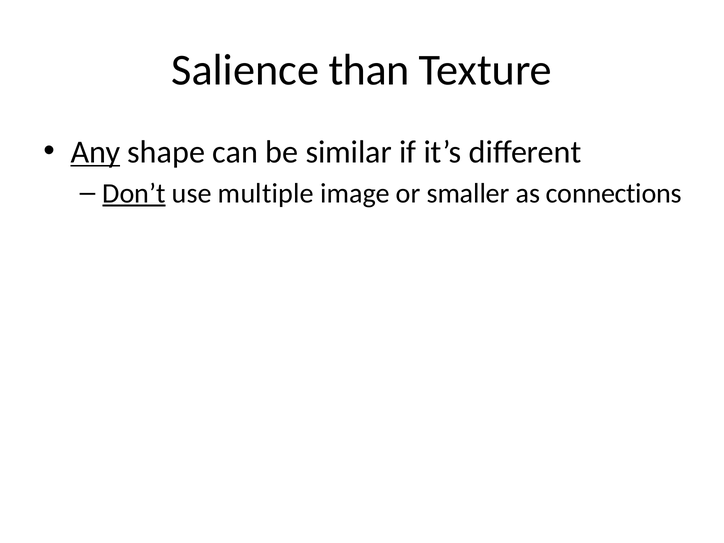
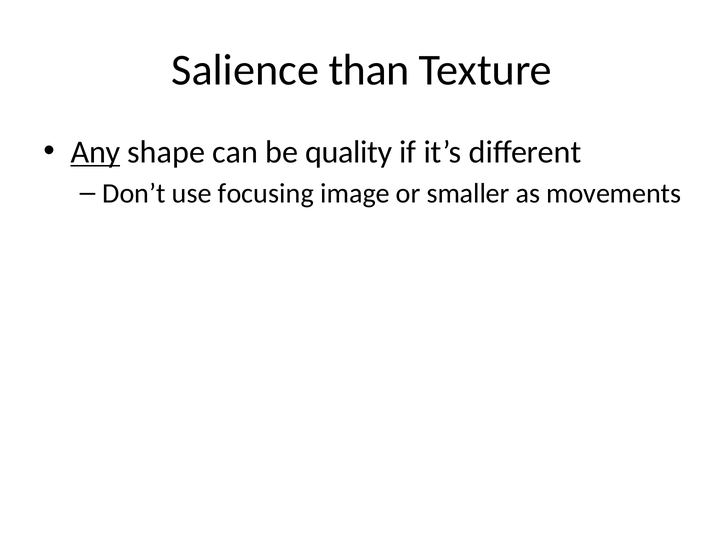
similar: similar -> quality (349, 152)
Don’t underline: present -> none (134, 193)
multiple: multiple -> focusing (266, 193)
connections: connections -> movements (614, 193)
